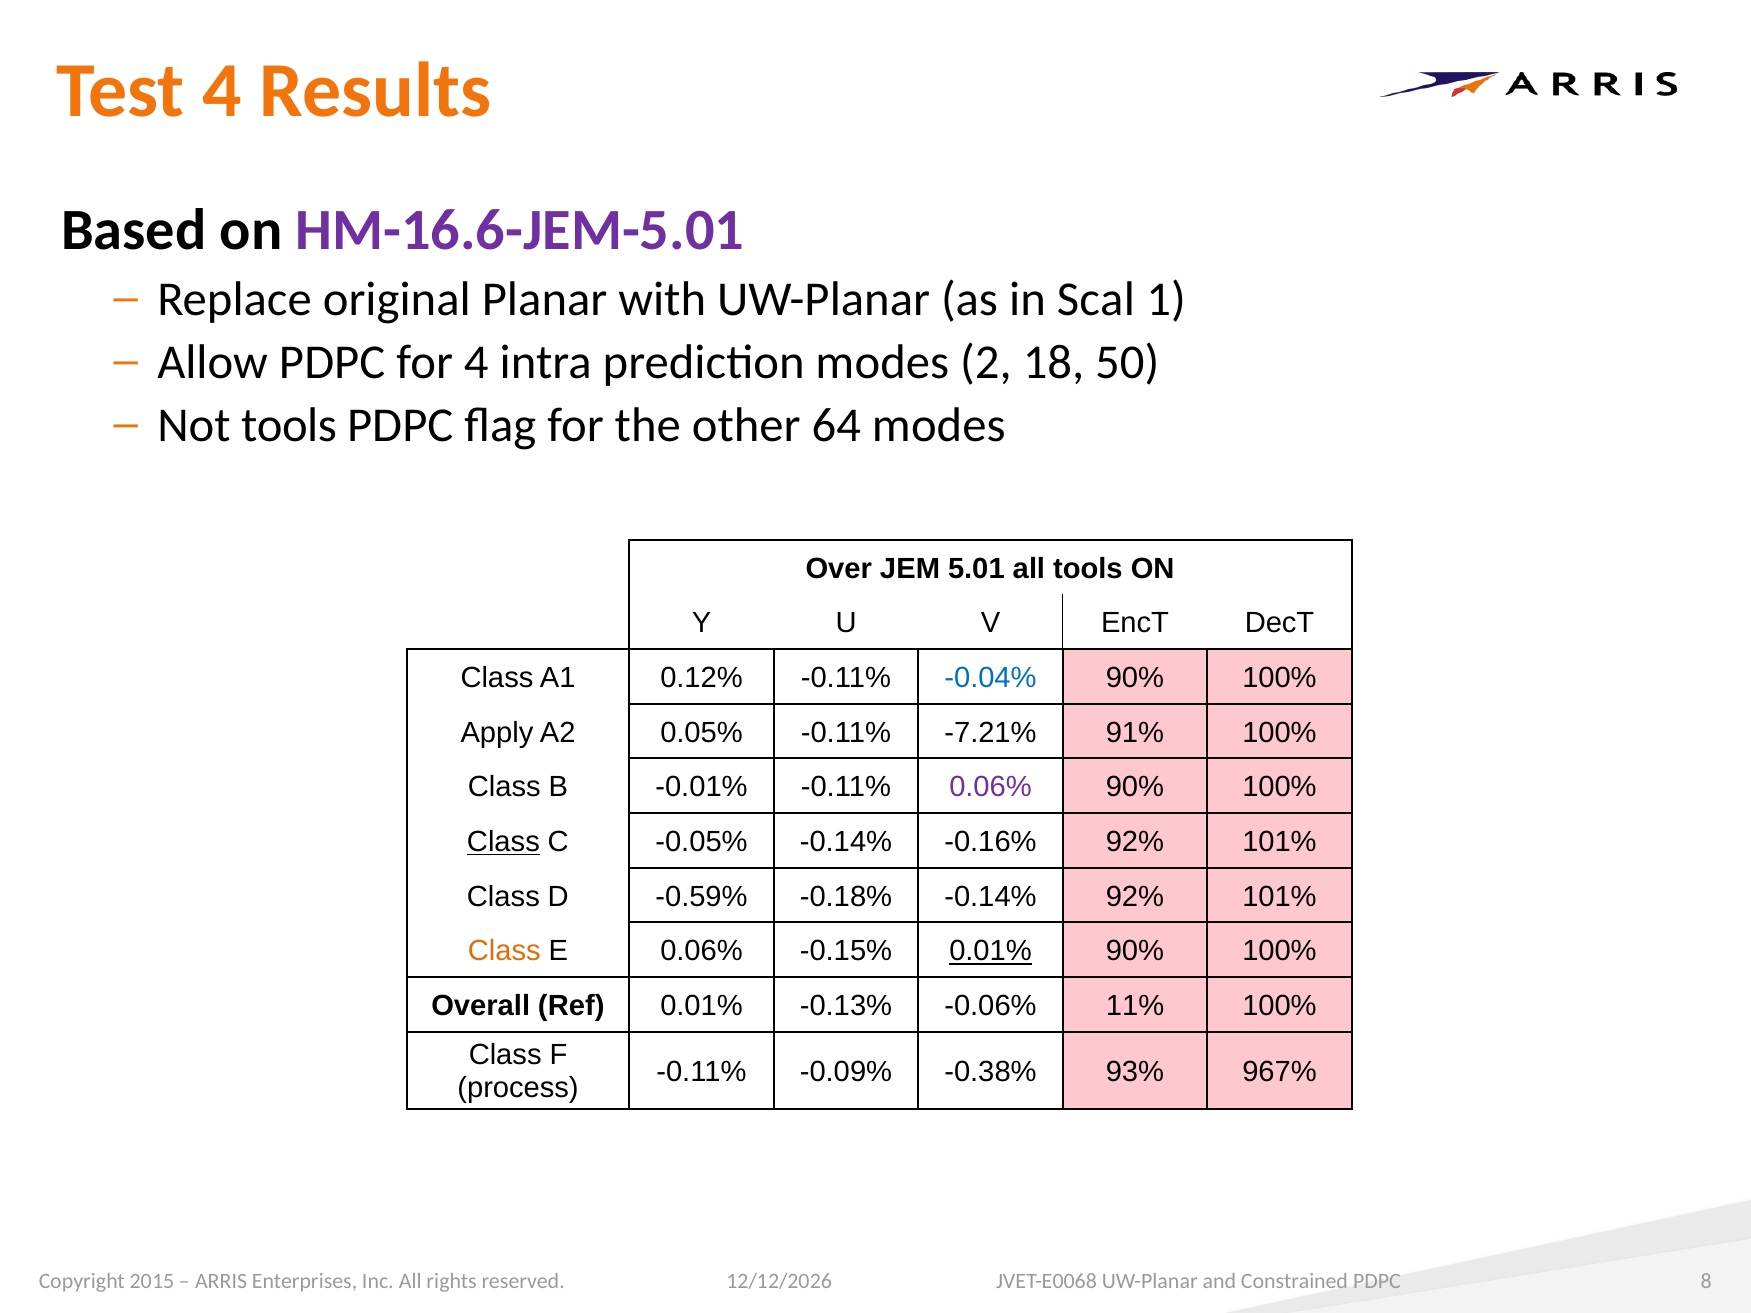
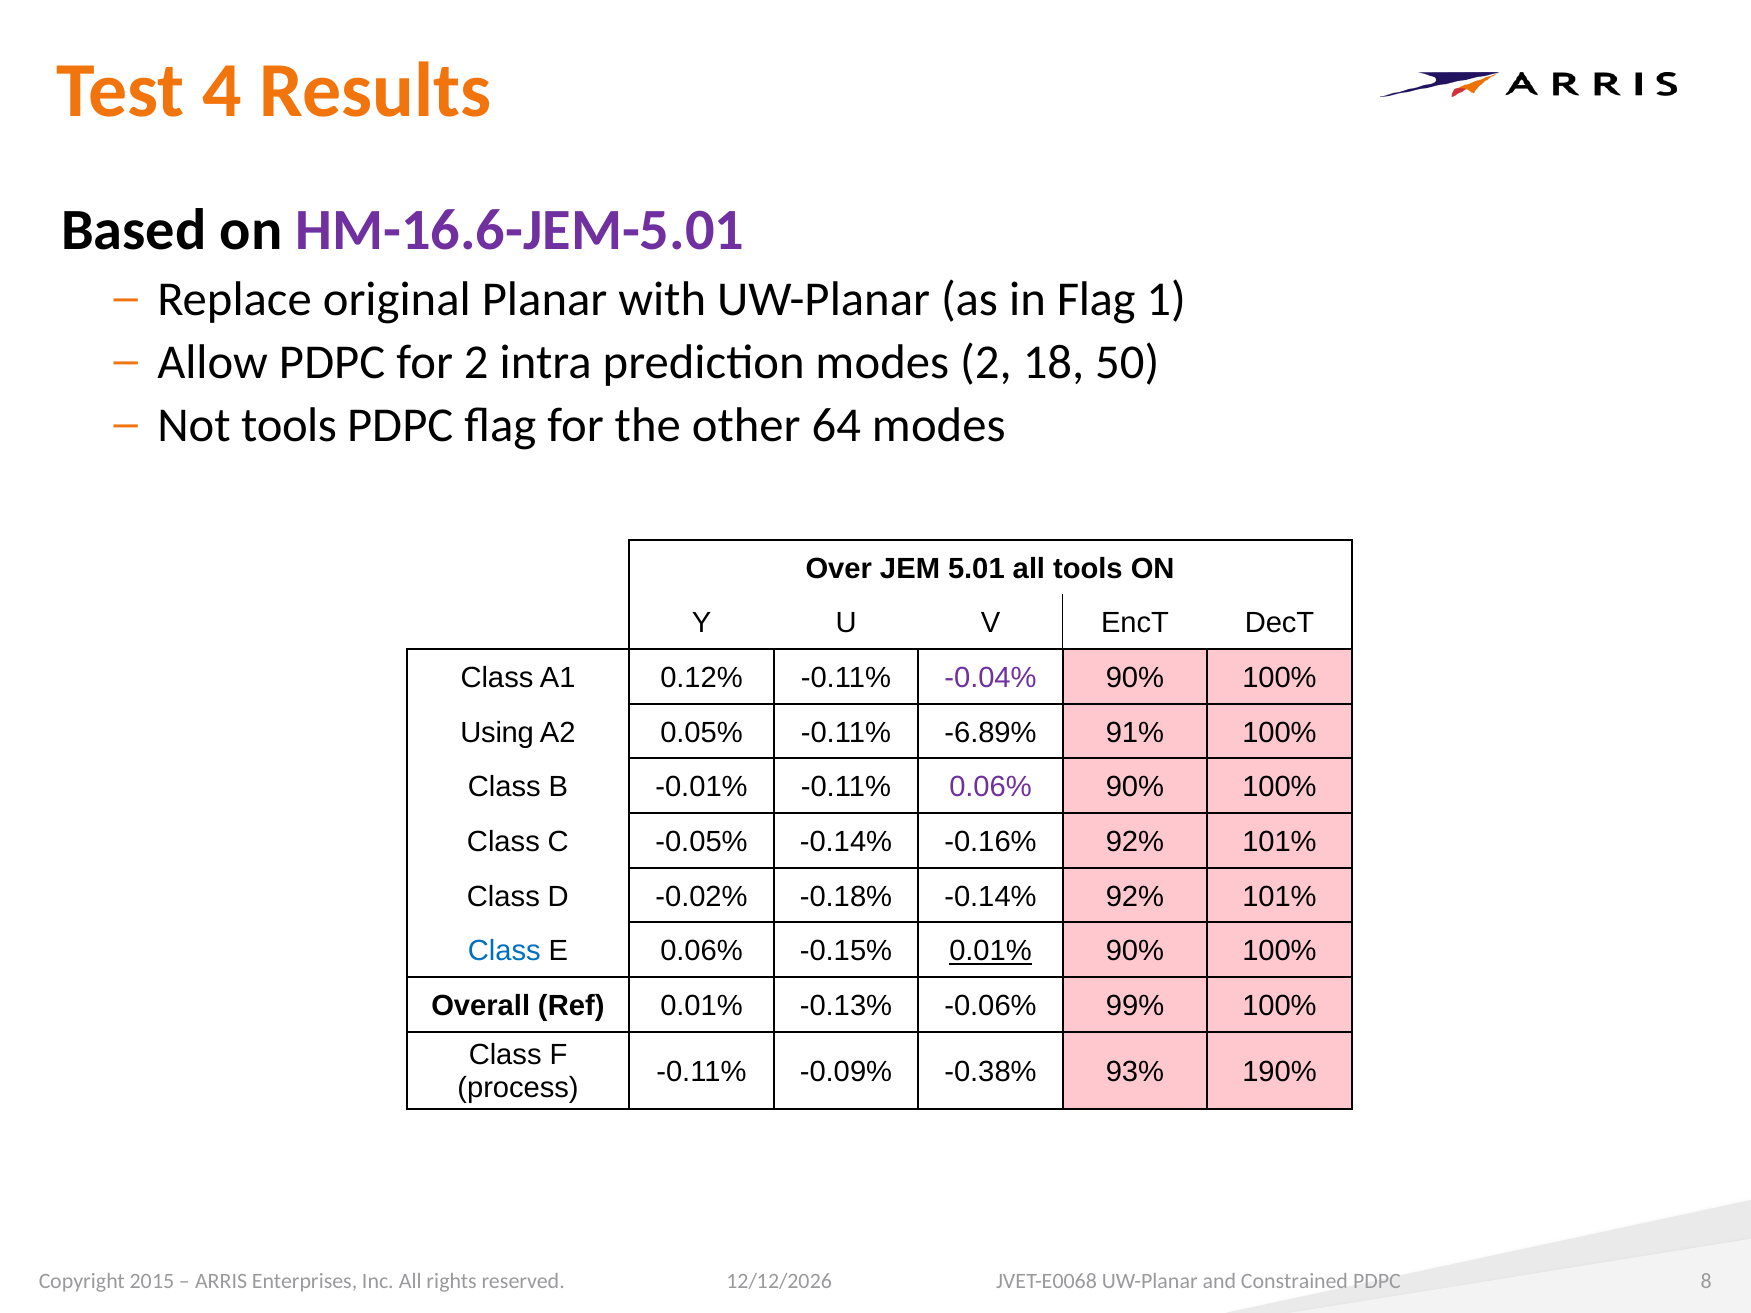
in Scal: Scal -> Flag (1096, 299)
for 4: 4 -> 2 (476, 362)
-0.04% colour: blue -> purple (990, 678)
Apply: Apply -> Using (497, 733)
-7.21%: -7.21% -> -6.89% (990, 733)
Class underline: present -> none (503, 842)
-0.59%: -0.59% -> -0.02% (702, 897)
Class colour: orange -> blue (504, 951)
11%: 11% -> 99% (1135, 1006)
967%: 967% -> 190% (1279, 1072)
